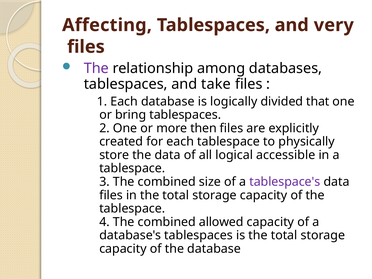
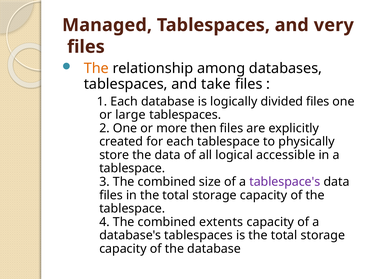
Affecting: Affecting -> Managed (107, 25)
The colour: purple -> orange (96, 68)
divided that: that -> files (318, 101)
bring: bring -> large (131, 115)
allowed: allowed -> extents (221, 222)
